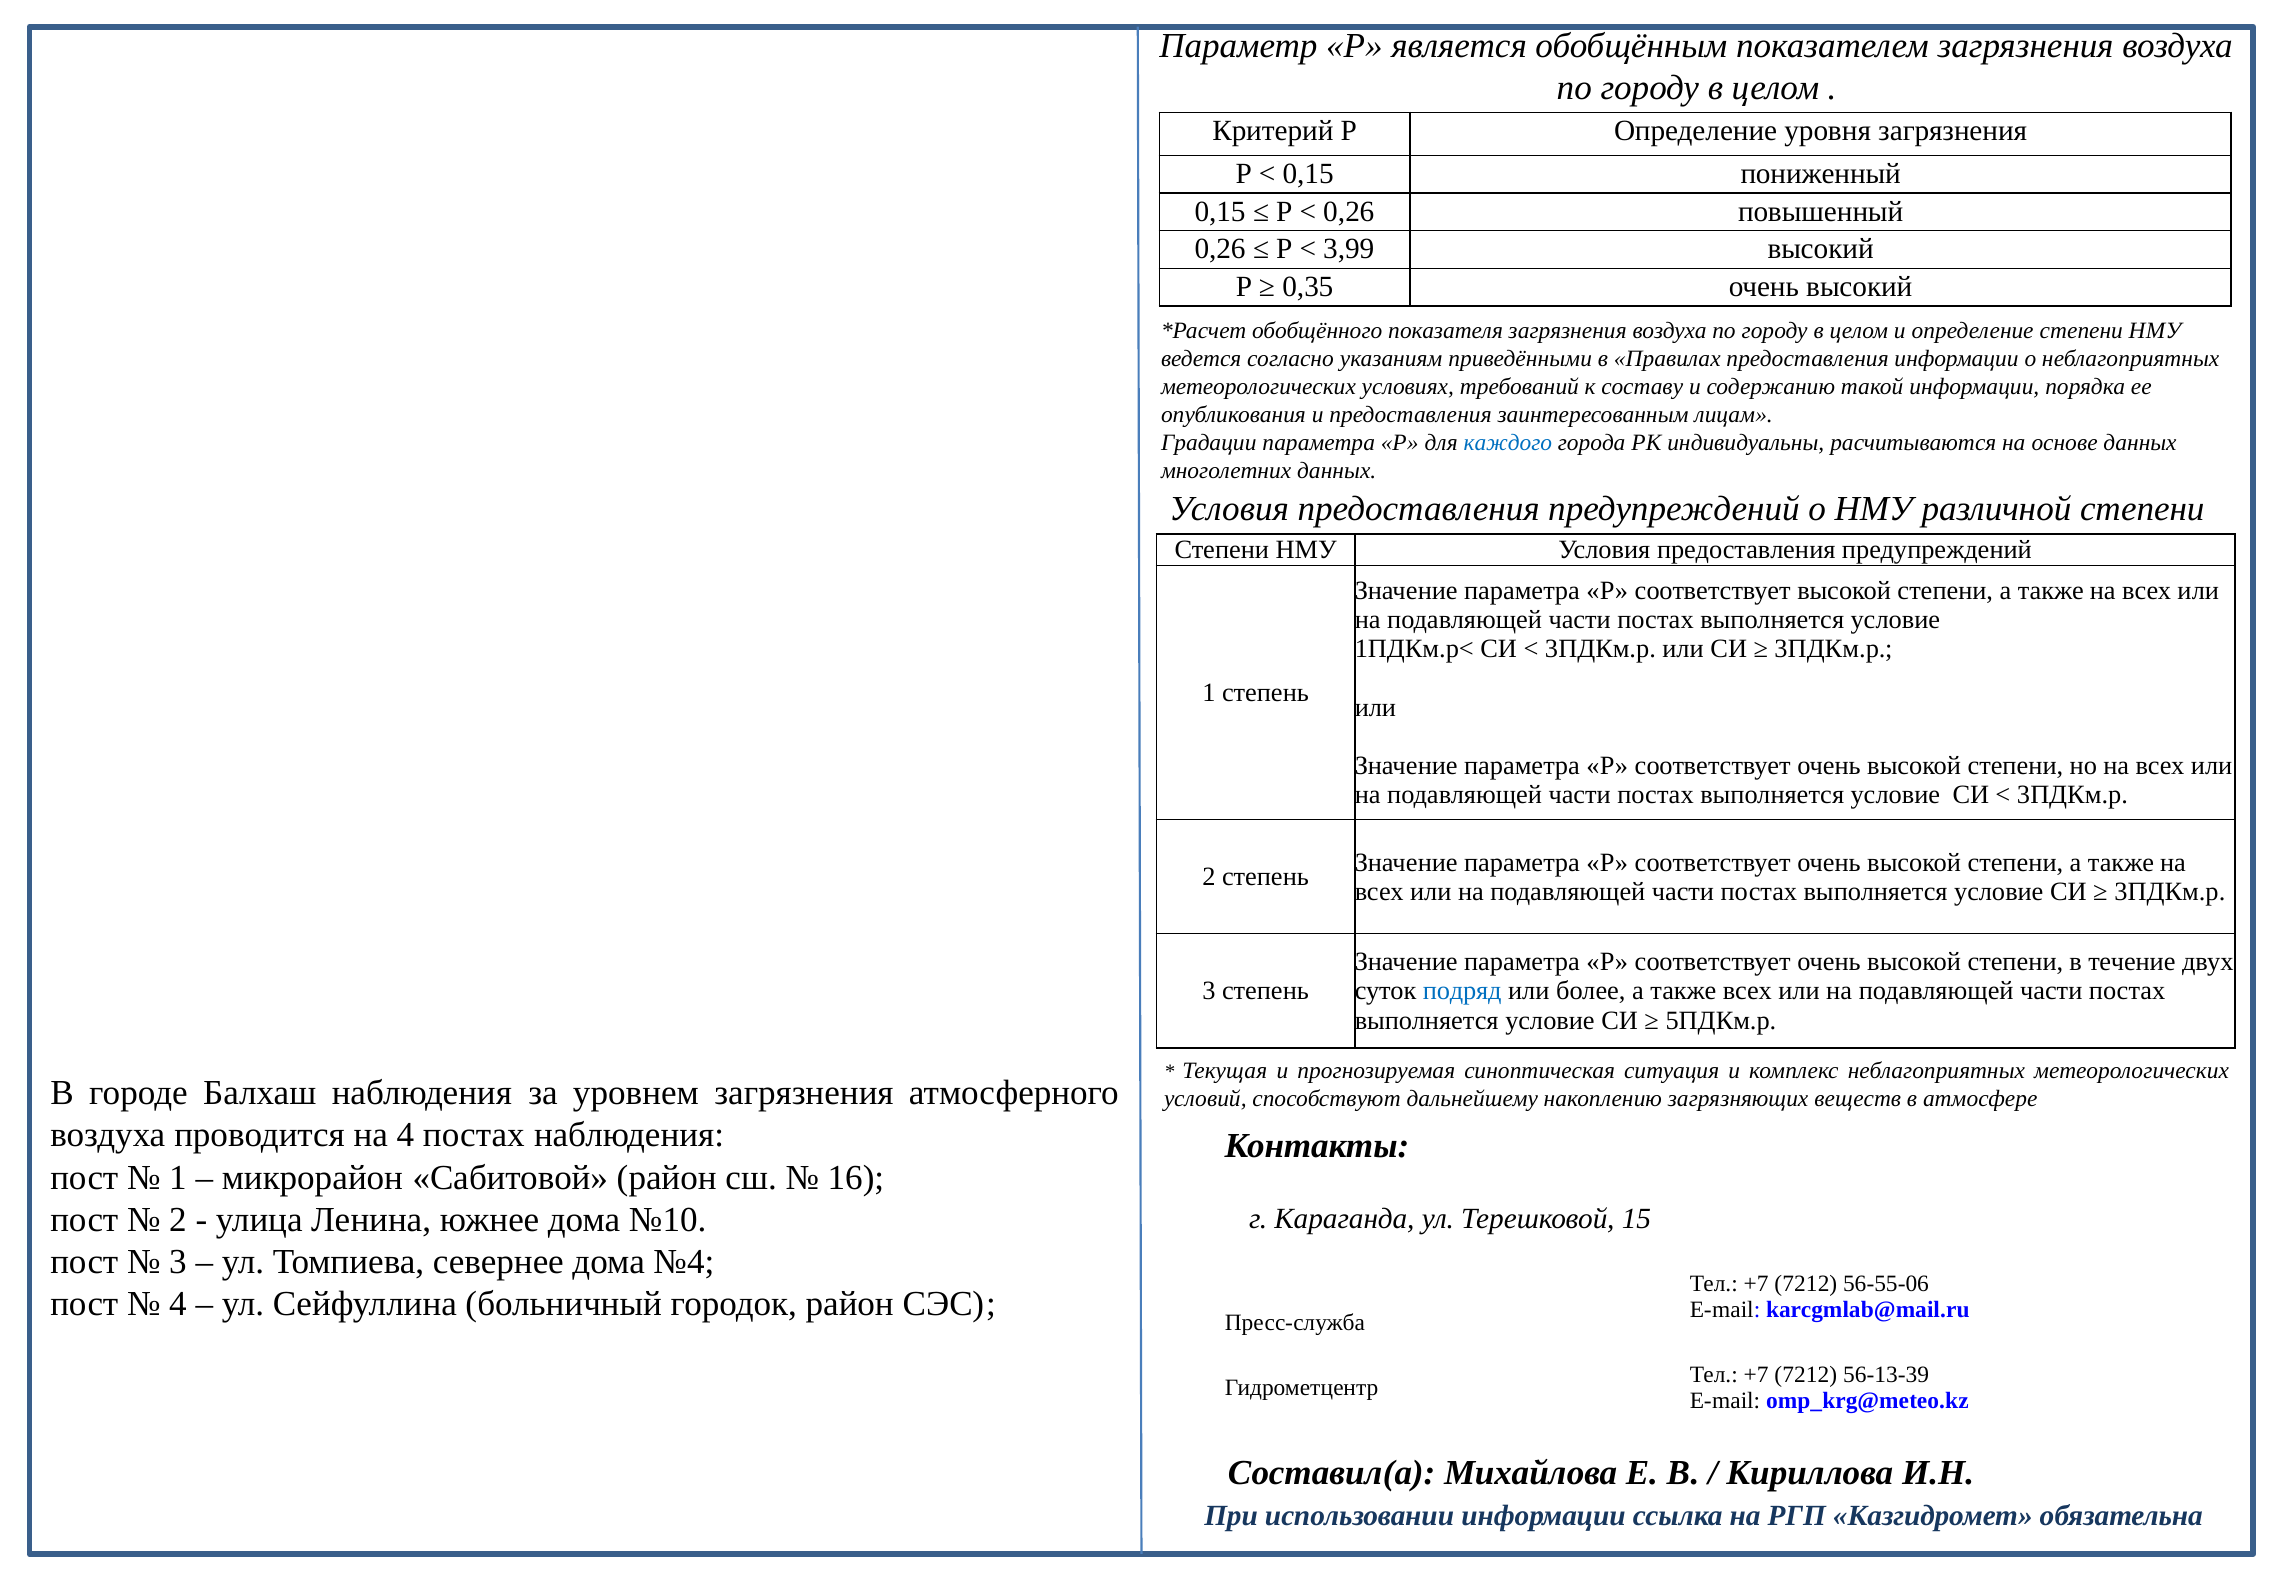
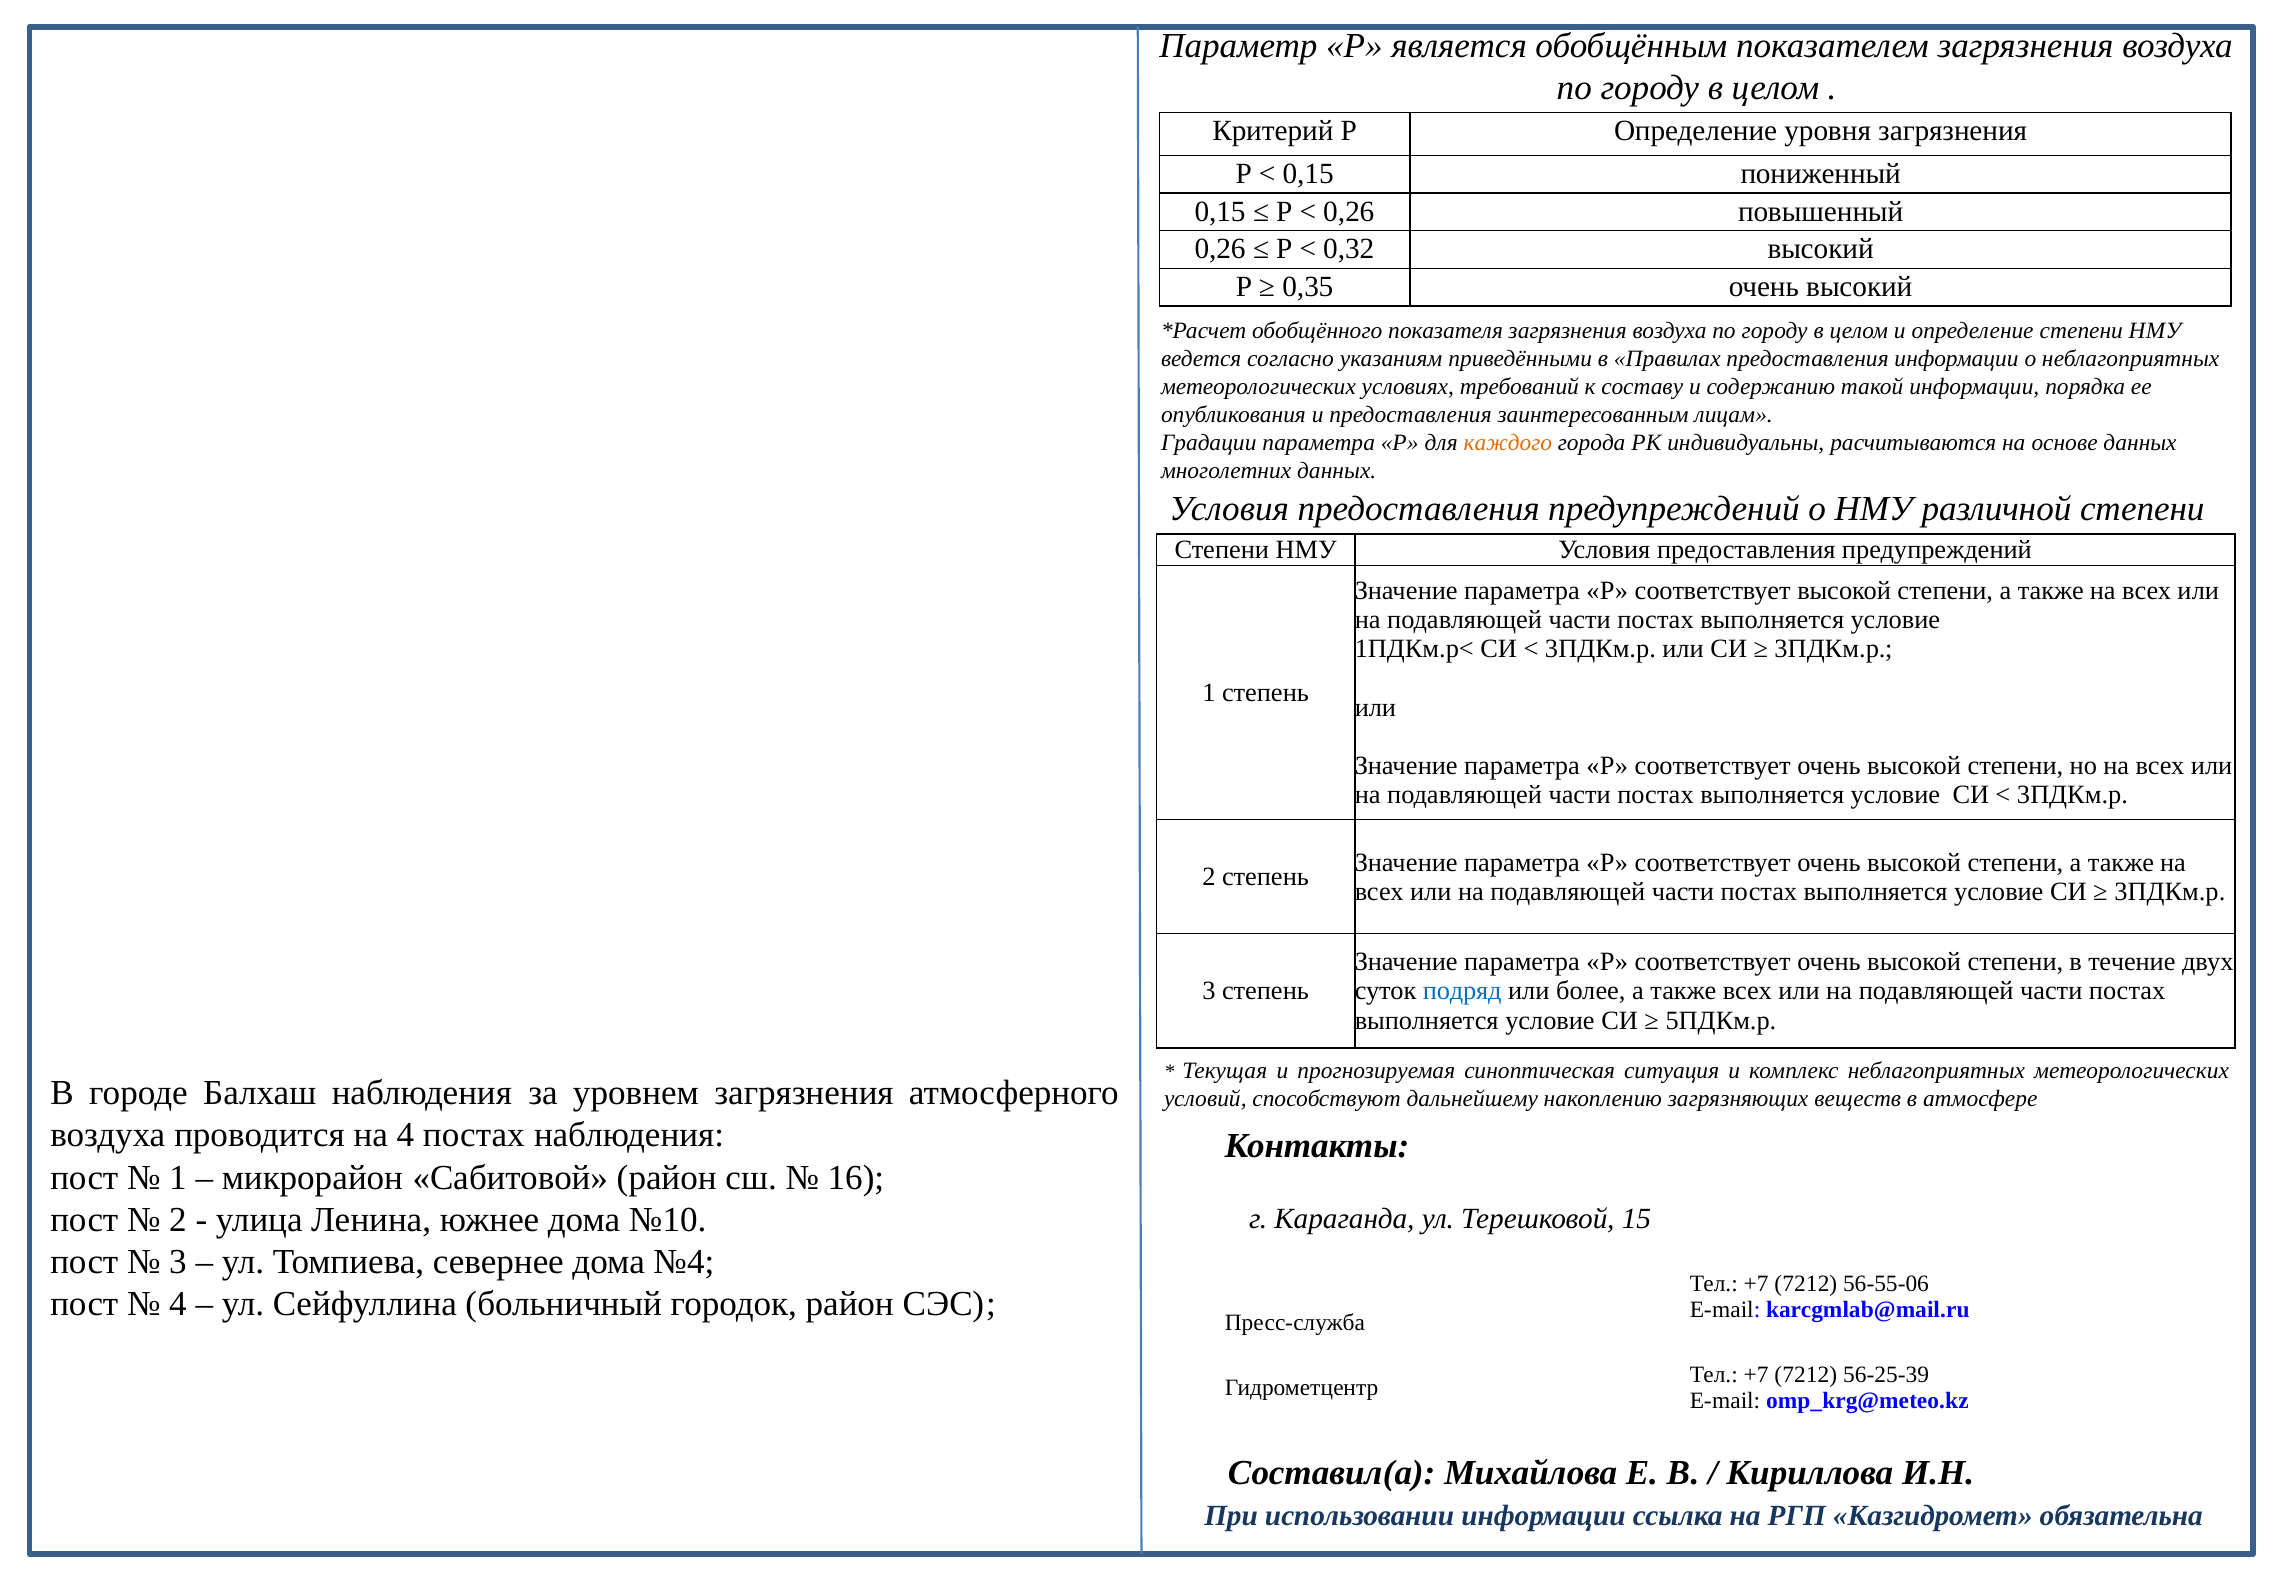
3,99: 3,99 -> 0,32 (1349, 249)
каждого colour: blue -> orange (1508, 443)
56-13-39: 56-13-39 -> 56-25-39 (1886, 1375)
